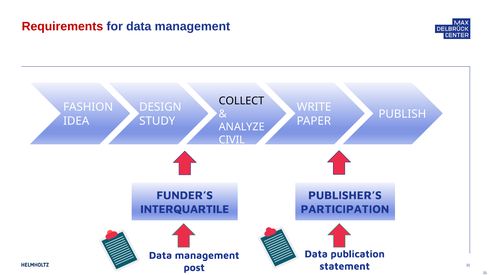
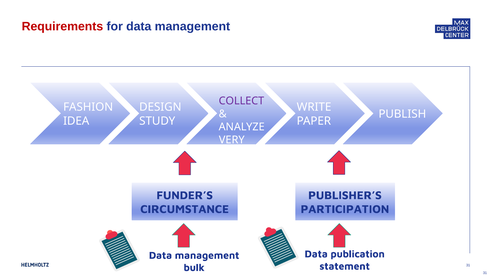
COLLECT colour: black -> purple (241, 101)
CIVIL: CIVIL -> VERY (232, 140)
INTERQUARTILE: INTERQUARTILE -> CIRCUMSTANCE (185, 209)
post: post -> bulk (194, 268)
